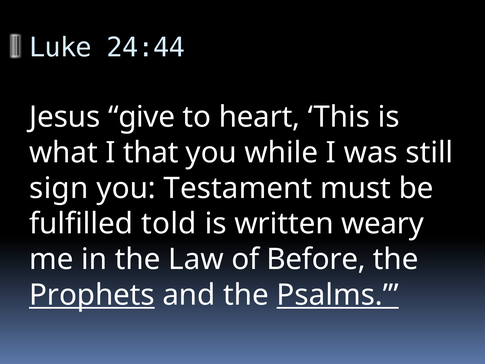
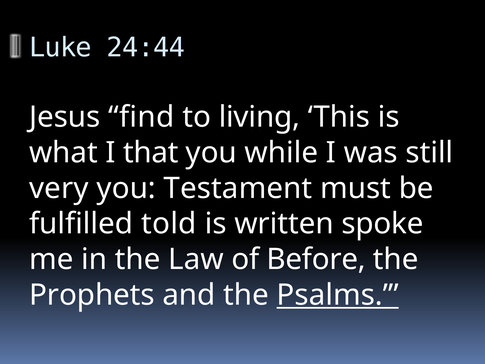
give: give -> find (141, 117)
heart: heart -> living (259, 117)
sign: sign -> very (59, 188)
weary: weary -> spoke (383, 224)
Prophets underline: present -> none (92, 295)
